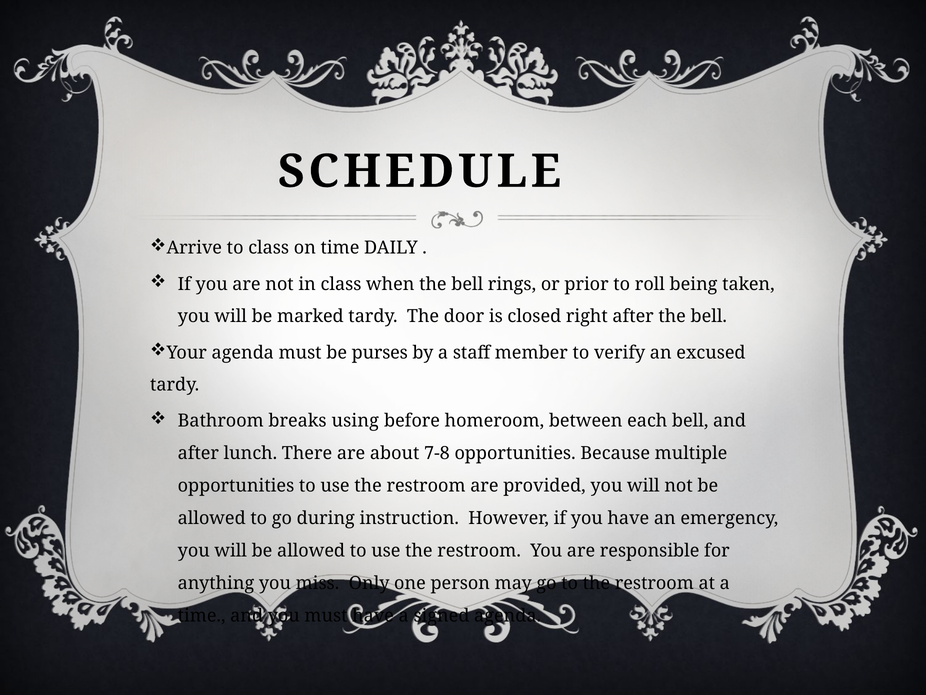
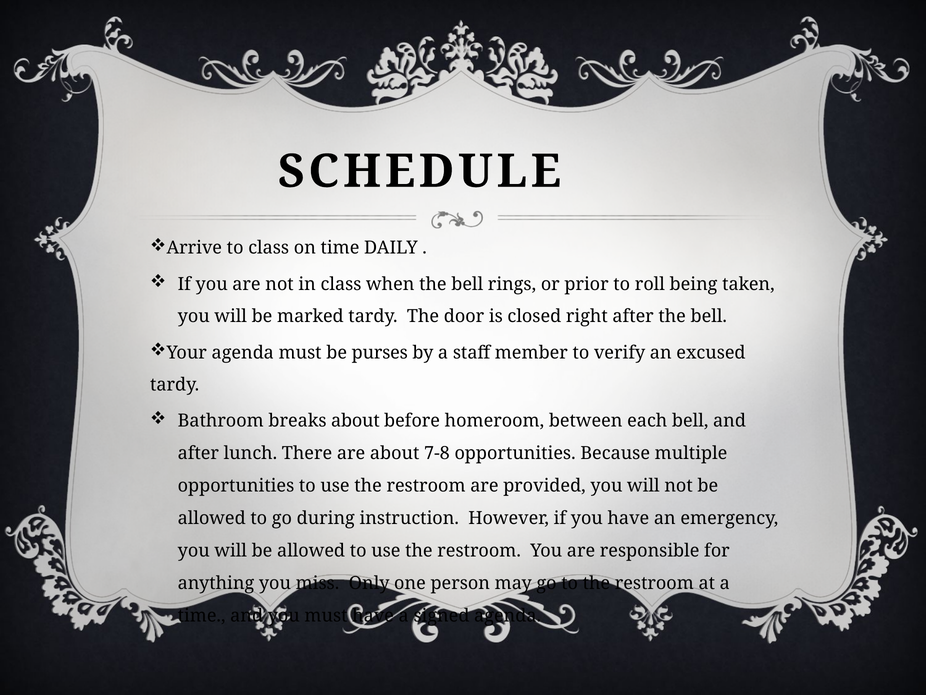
breaks using: using -> about (355, 421)
